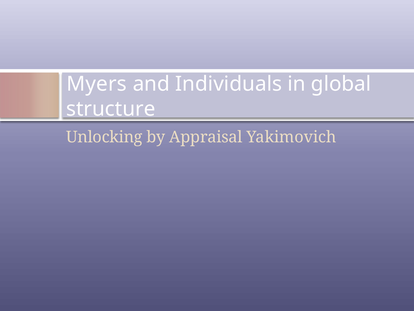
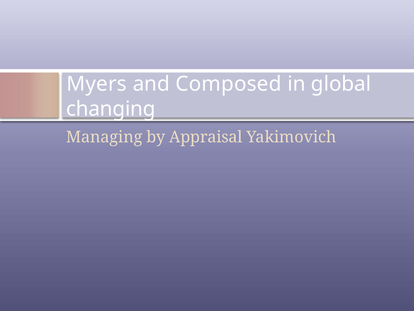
Individuals: Individuals -> Composed (229, 84)
structure: structure -> changing (111, 109)
Unlocking: Unlocking -> Managing (104, 137)
